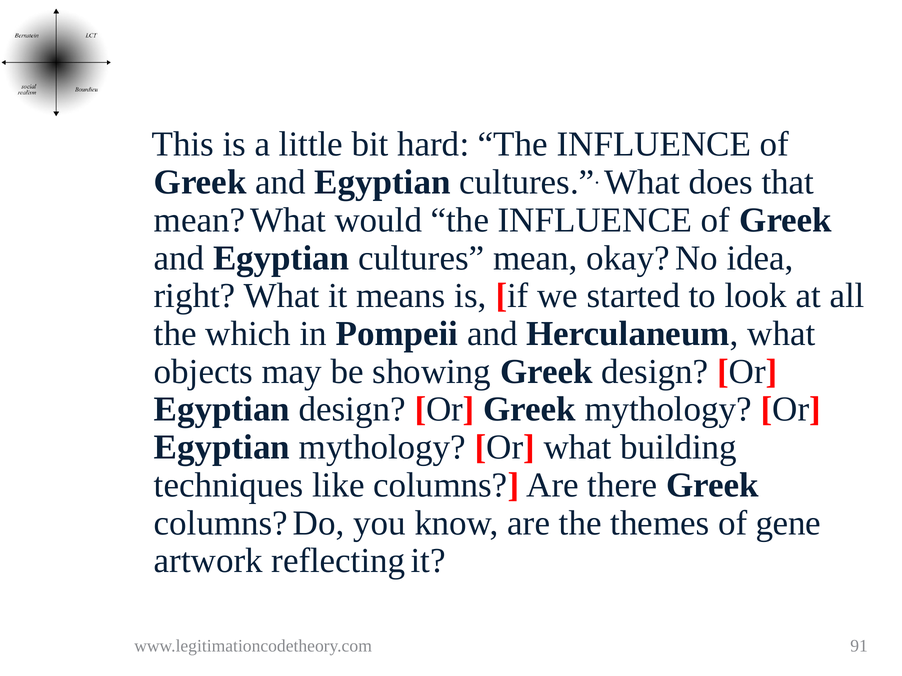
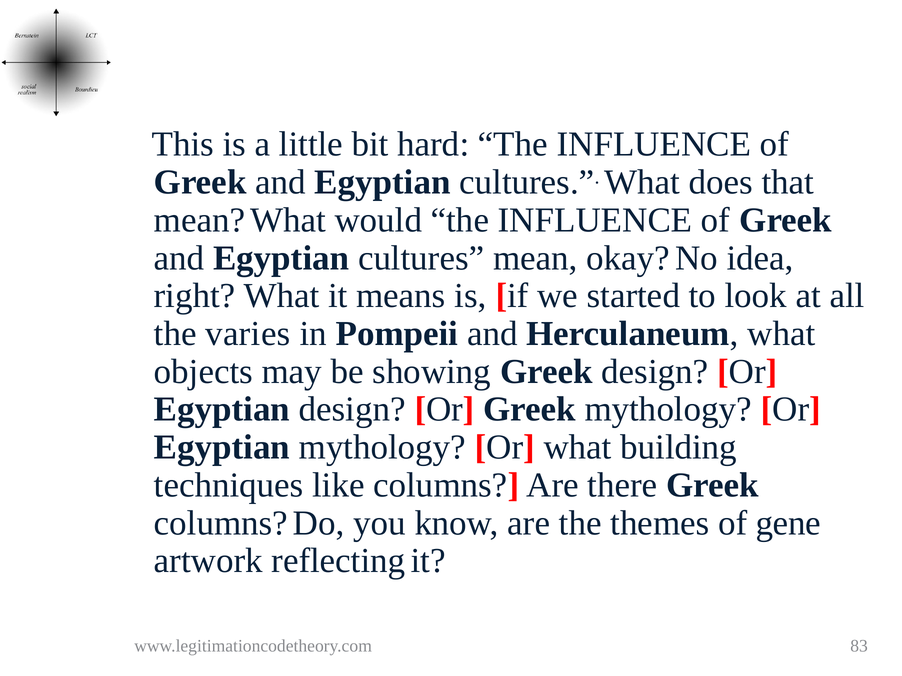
which: which -> varies (248, 334)
91: 91 -> 83 (859, 646)
